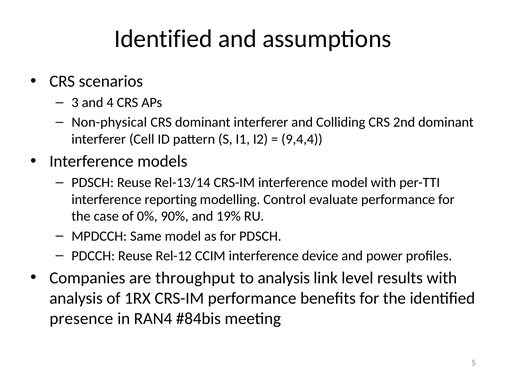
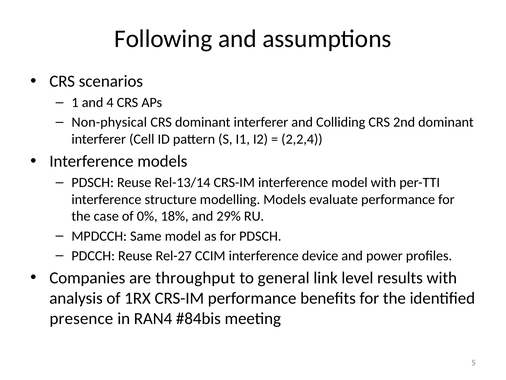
Identified: Identified -> Following (163, 39)
3: 3 -> 1 (75, 102)
9,4,4: 9,4,4 -> 2,2,4 (302, 139)
reporting: reporting -> structure (171, 199)
modelling Control: Control -> Models (285, 199)
90%: 90% -> 18% (175, 216)
19%: 19% -> 29% (229, 216)
Rel-12: Rel-12 -> Rel-27 (174, 255)
to analysis: analysis -> general (284, 278)
